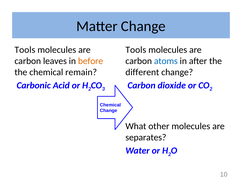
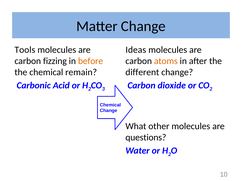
Tools: Tools -> Ideas (136, 50)
leaves: leaves -> fizzing (55, 61)
atoms colour: blue -> orange (166, 61)
separates: separates -> questions (146, 138)
